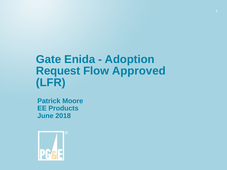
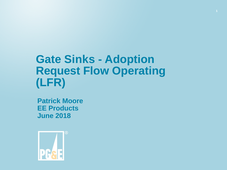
Enida: Enida -> Sinks (80, 59)
Approved: Approved -> Operating (139, 71)
